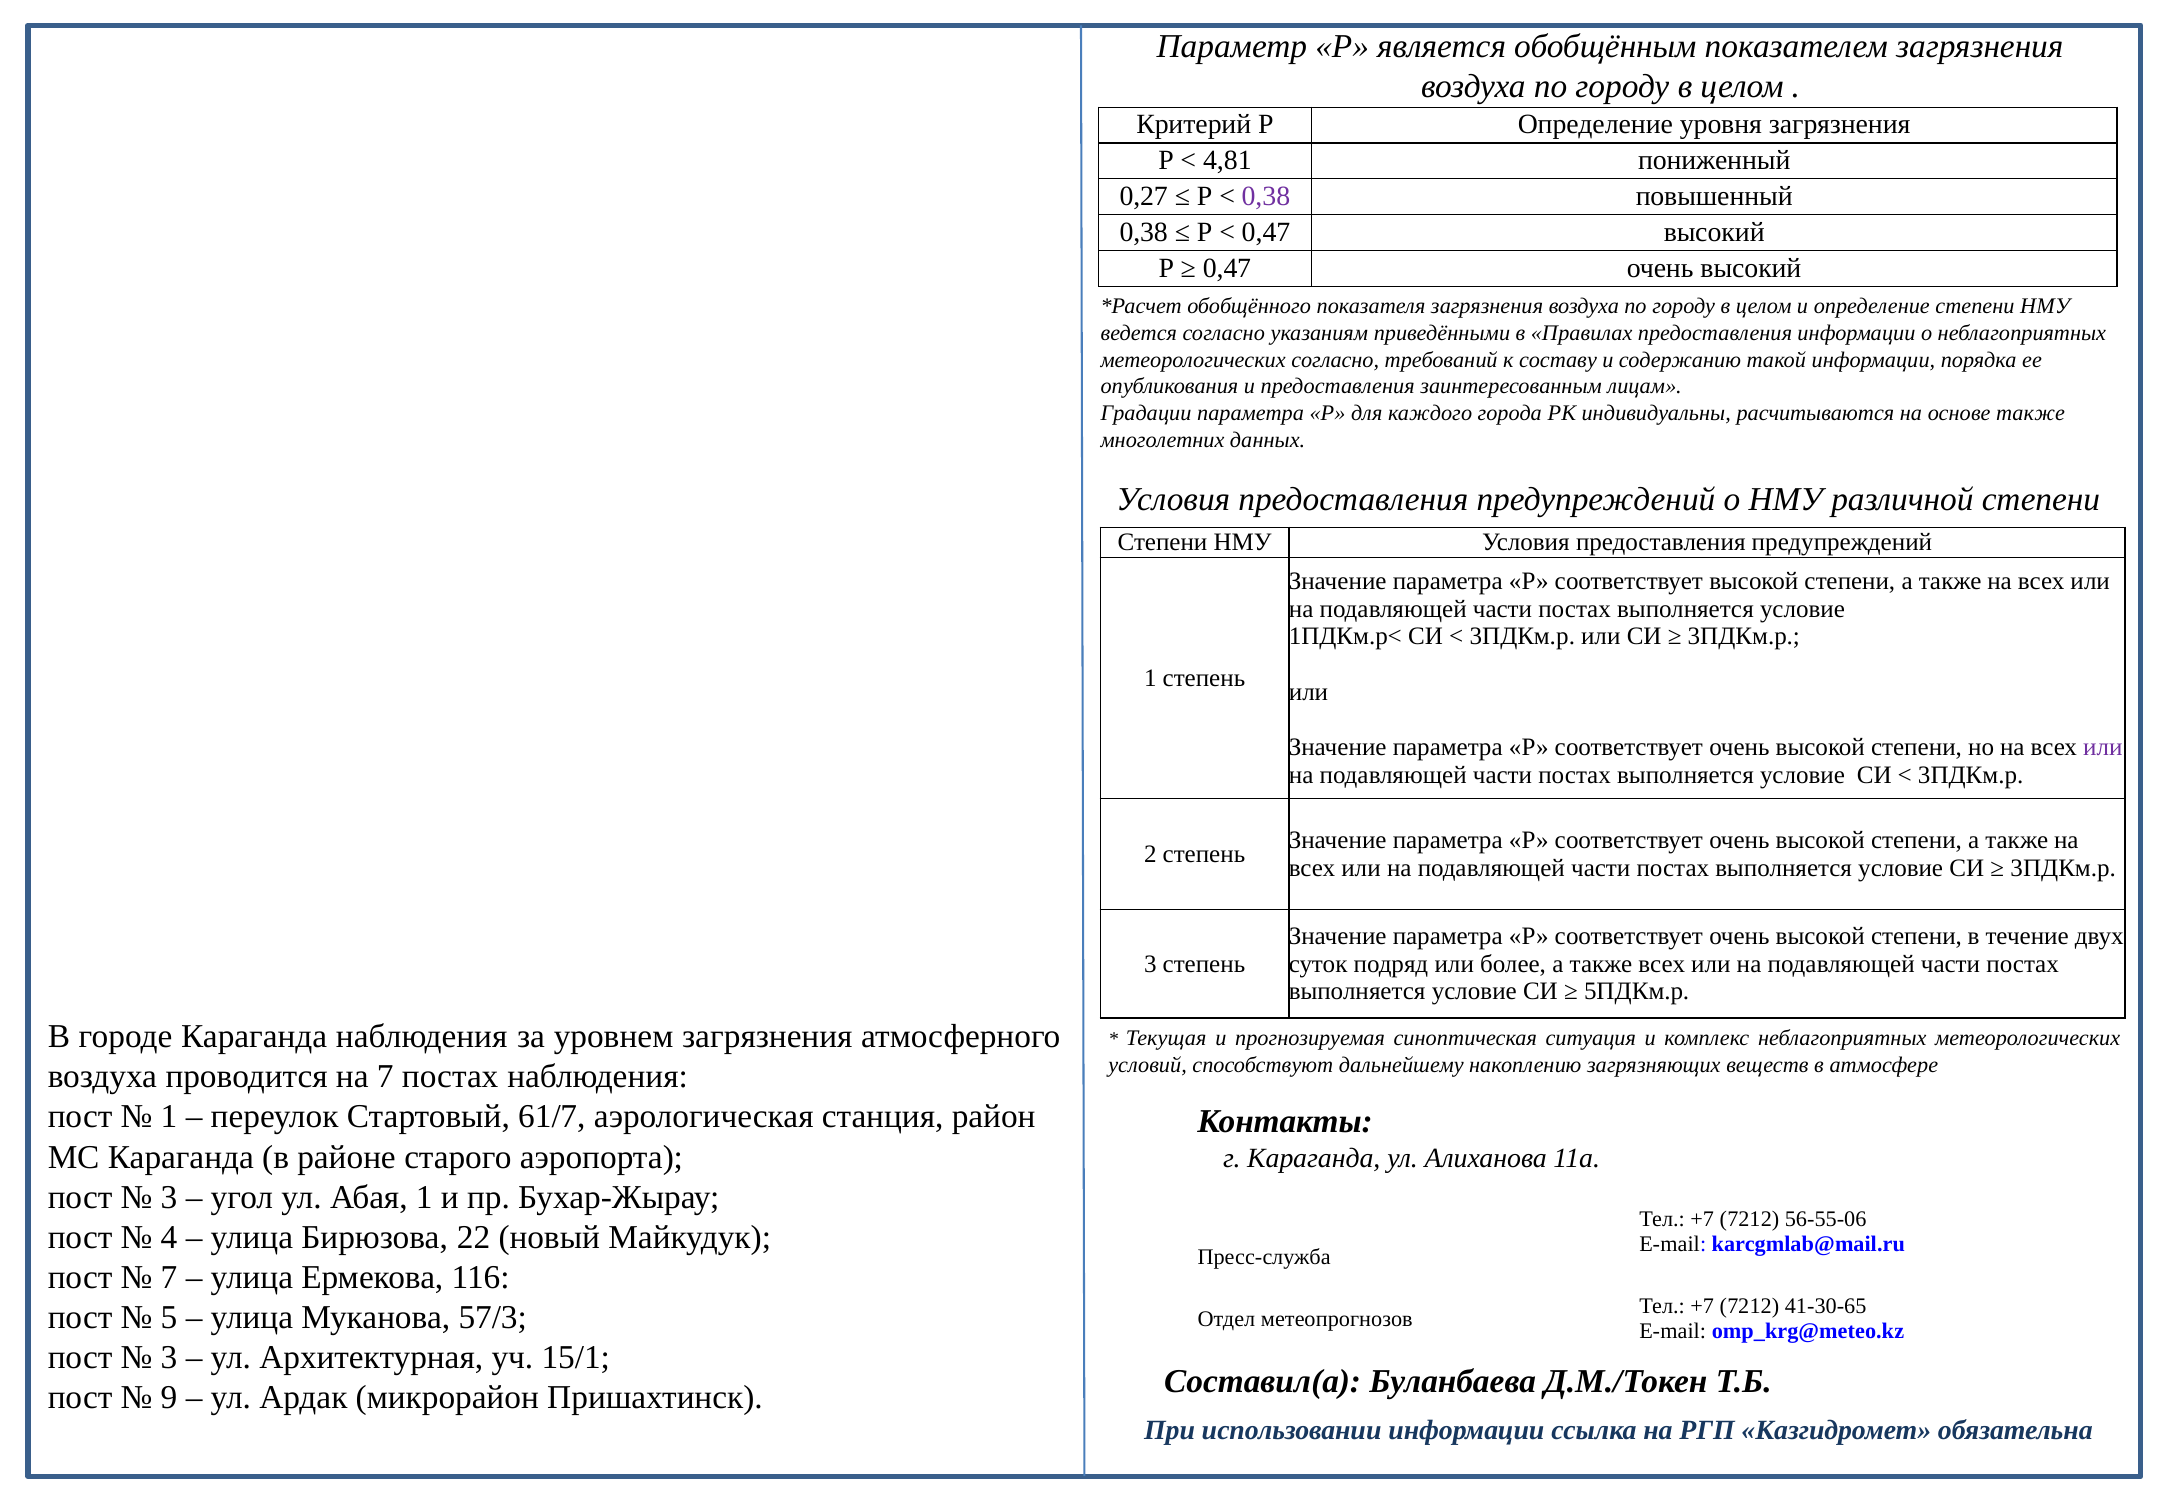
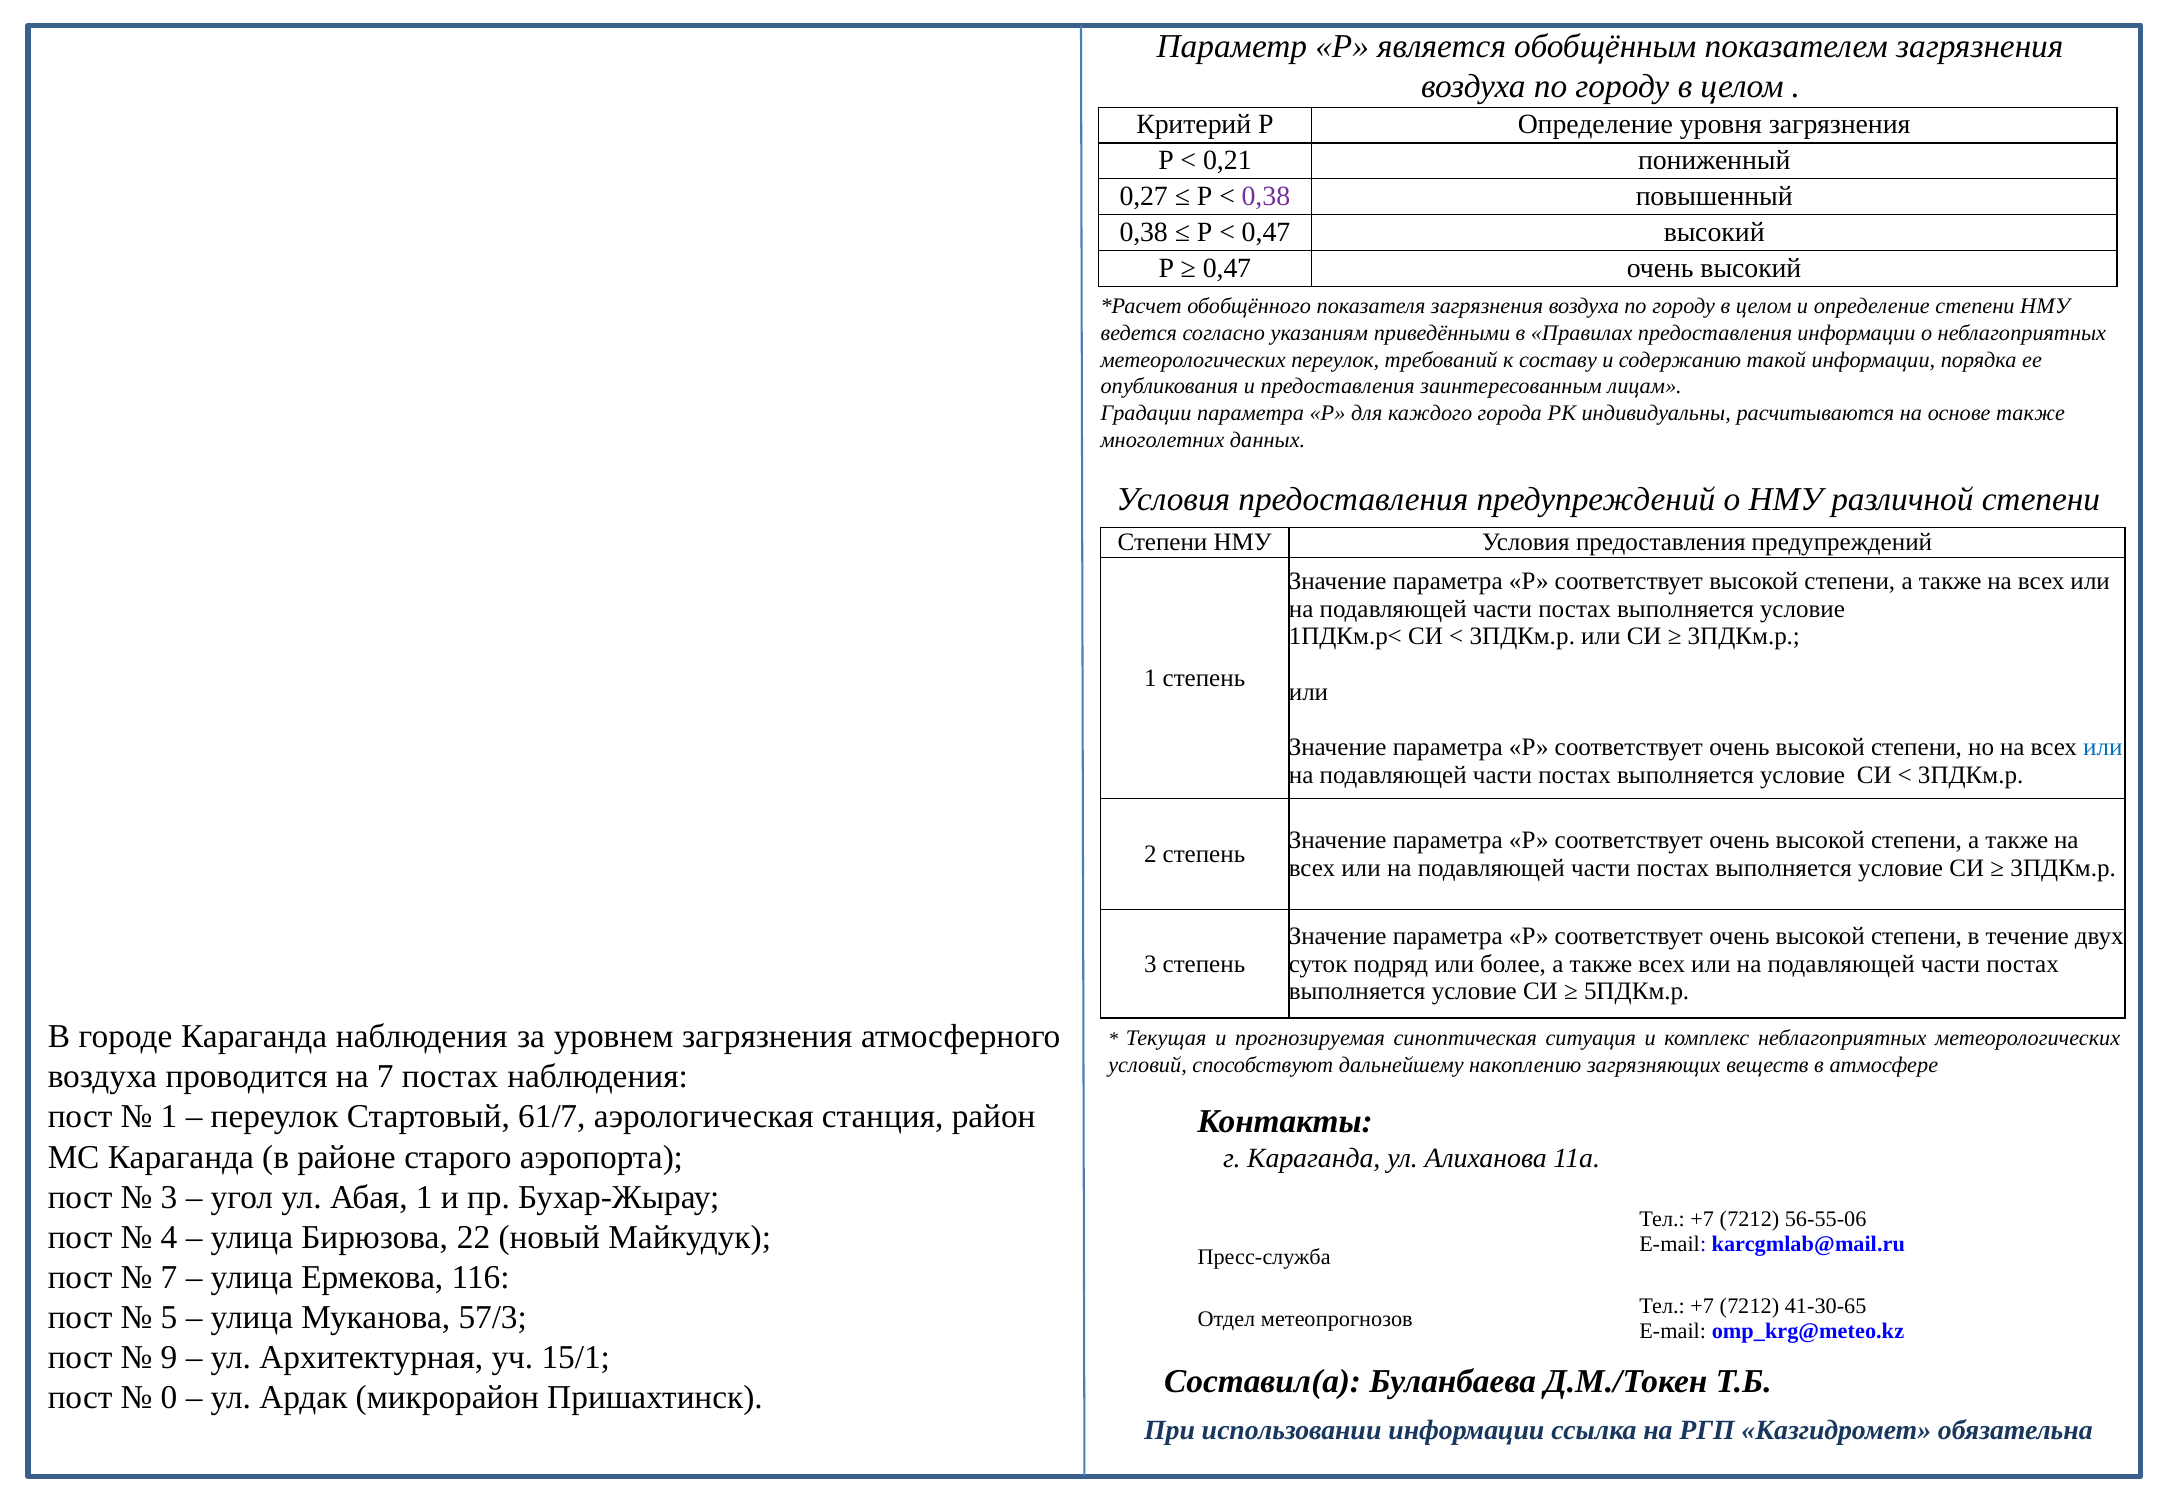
4,81: 4,81 -> 0,21 (1227, 161)
метеорологических согласно: согласно -> переулок (1335, 360)
или colour: purple -> blue (2103, 747)
3: 3 -> 9 (169, 1357)
9: 9 -> 0 (169, 1397)
